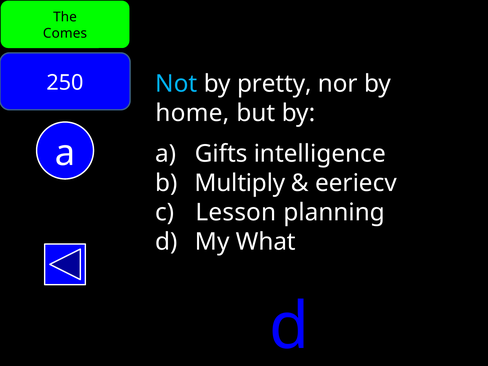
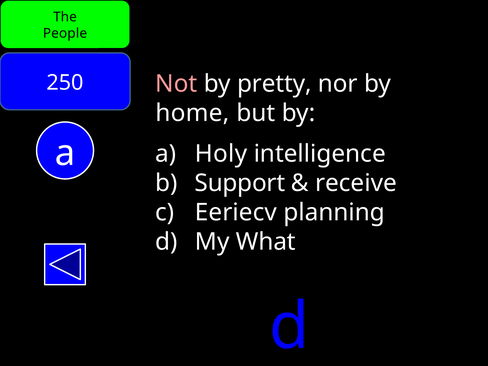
Comes: Comes -> People (65, 33)
Not colour: light blue -> pink (176, 84)
Gifts: Gifts -> Holy (221, 154)
Multiply: Multiply -> Support (240, 183)
eeriecv: eeriecv -> receive (356, 183)
Lesson: Lesson -> Eeriecv (236, 212)
